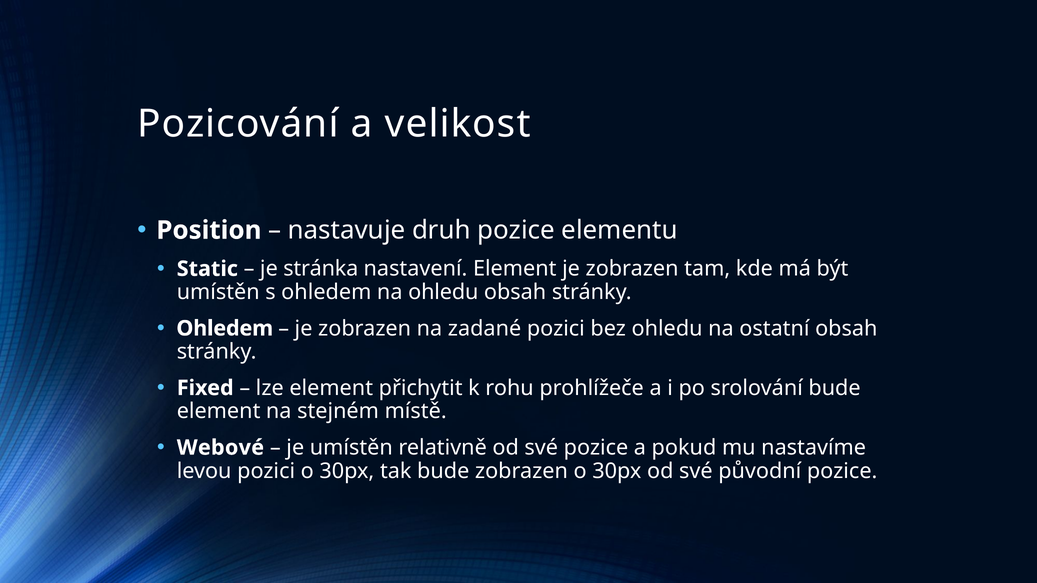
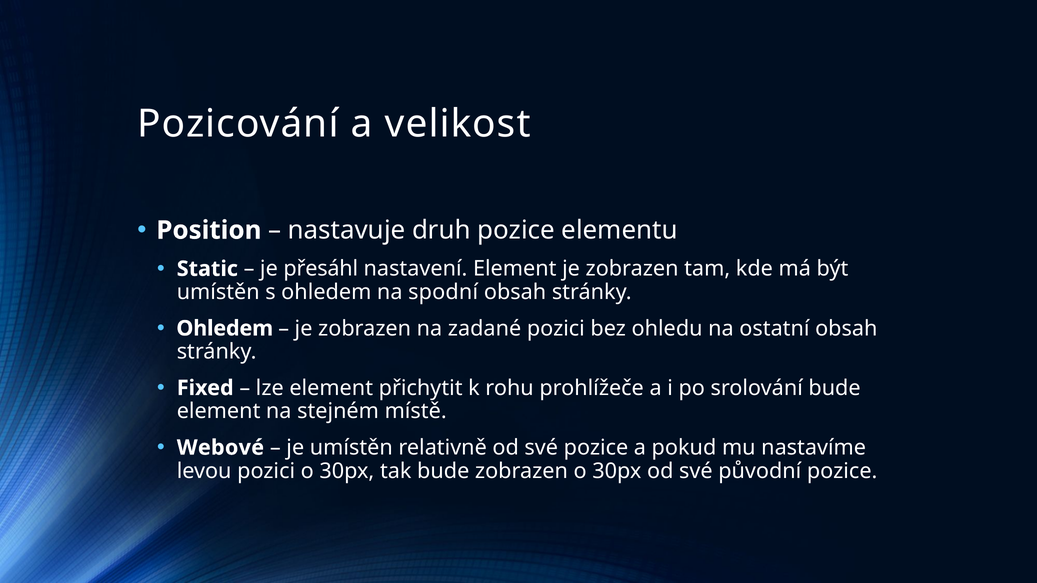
stránka: stránka -> přesáhl (321, 269)
na ohledu: ohledu -> spodní (443, 292)
